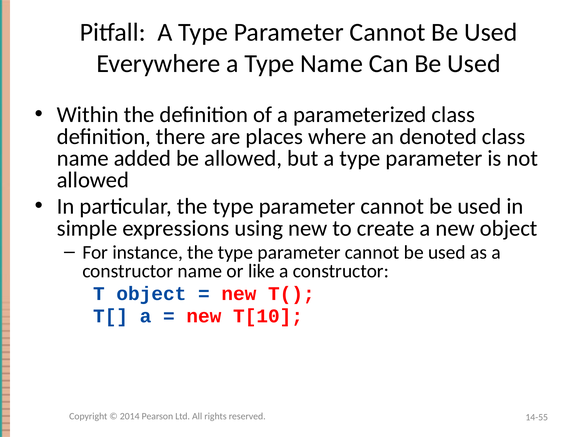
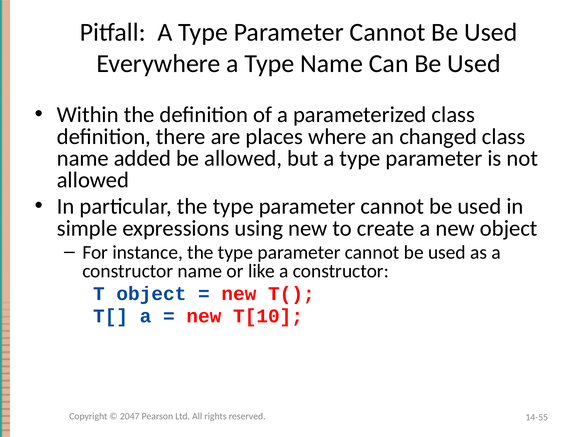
denoted: denoted -> changed (438, 137)
2014: 2014 -> 2047 (130, 417)
